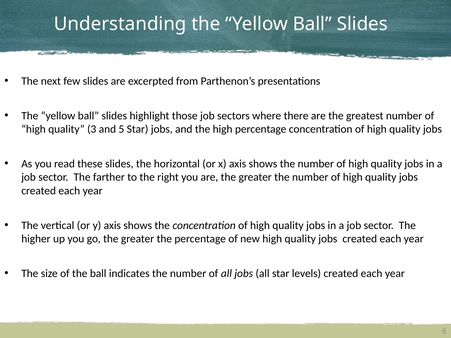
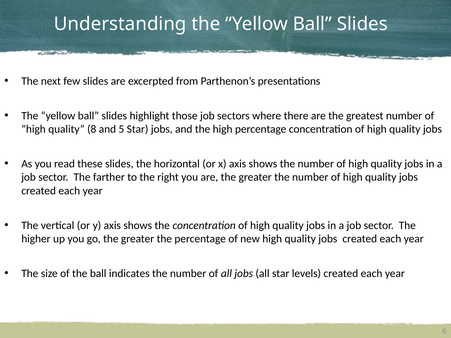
3: 3 -> 8 (92, 129)
